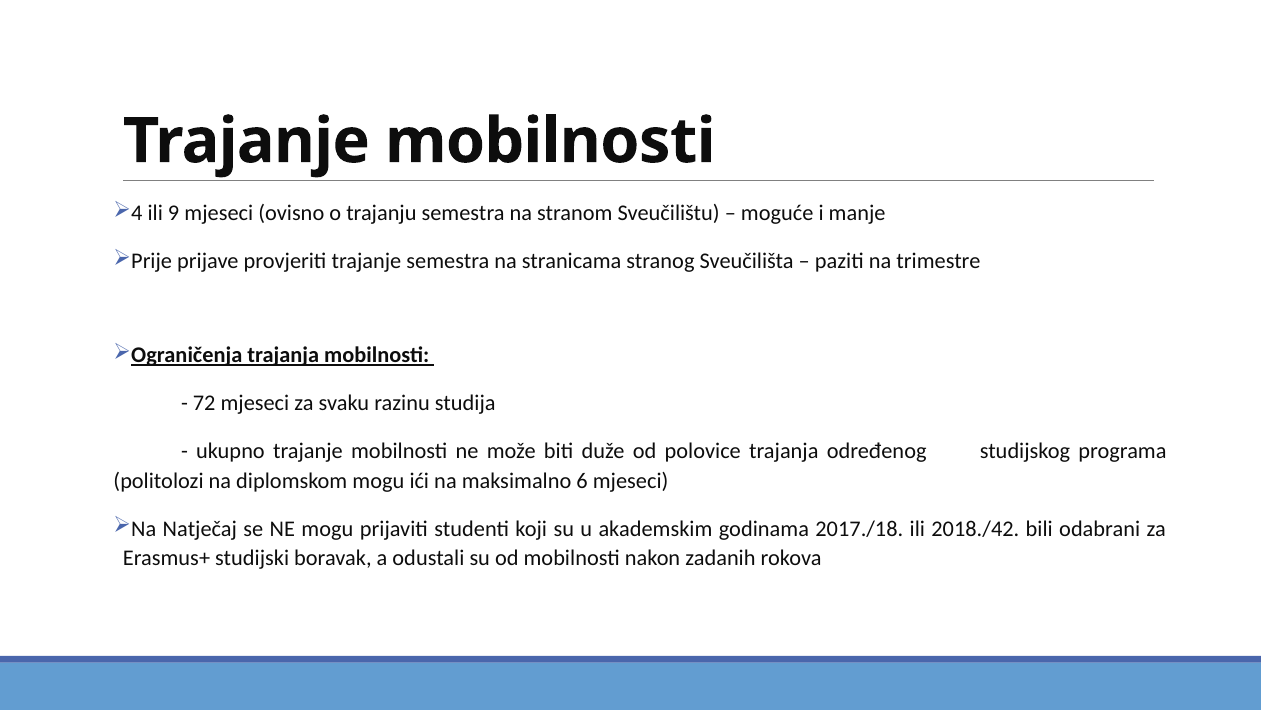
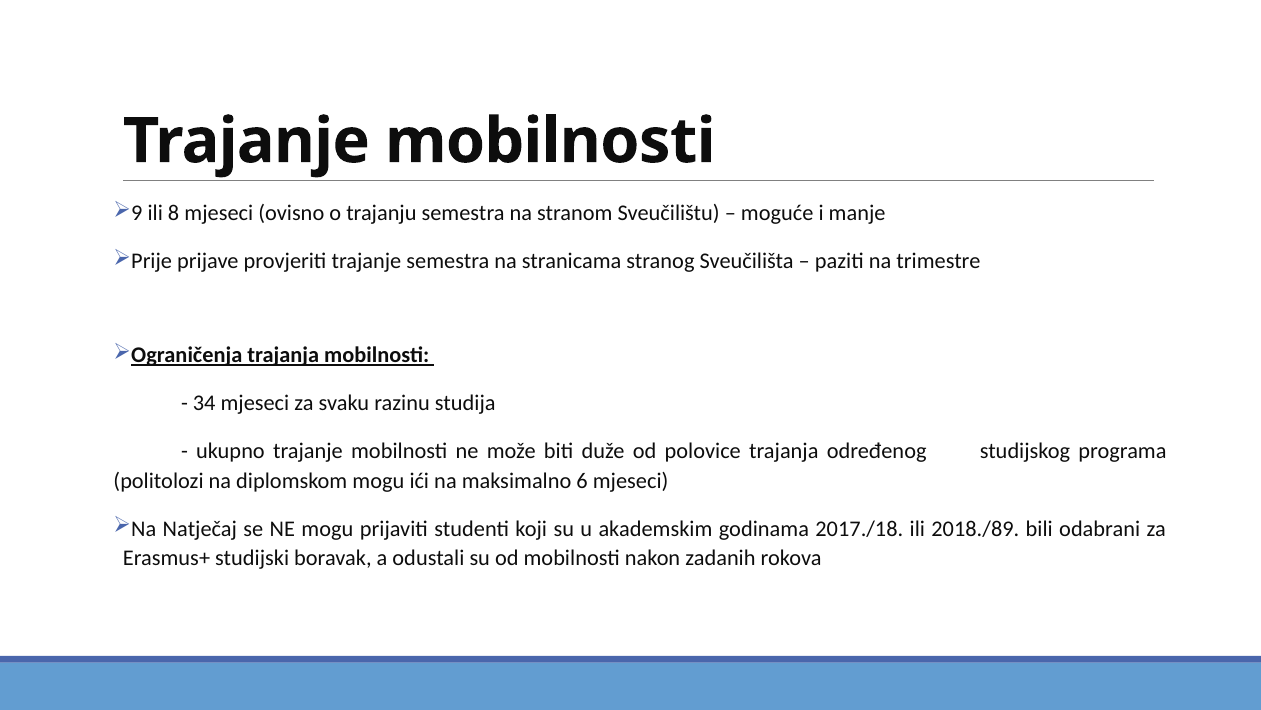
4: 4 -> 9 (137, 213)
9: 9 -> 8 (174, 213)
72: 72 -> 34 (204, 403)
2018./42: 2018./42 -> 2018./89 (975, 528)
